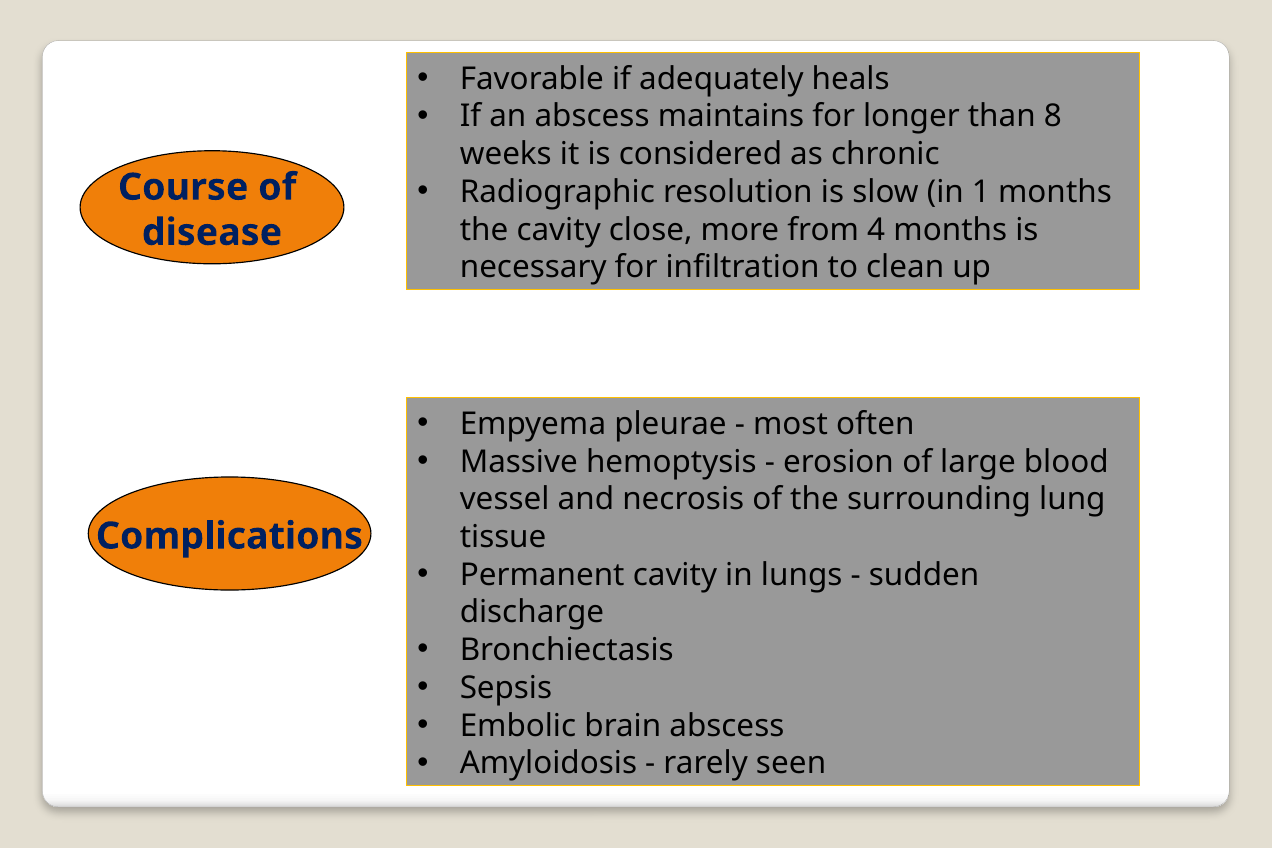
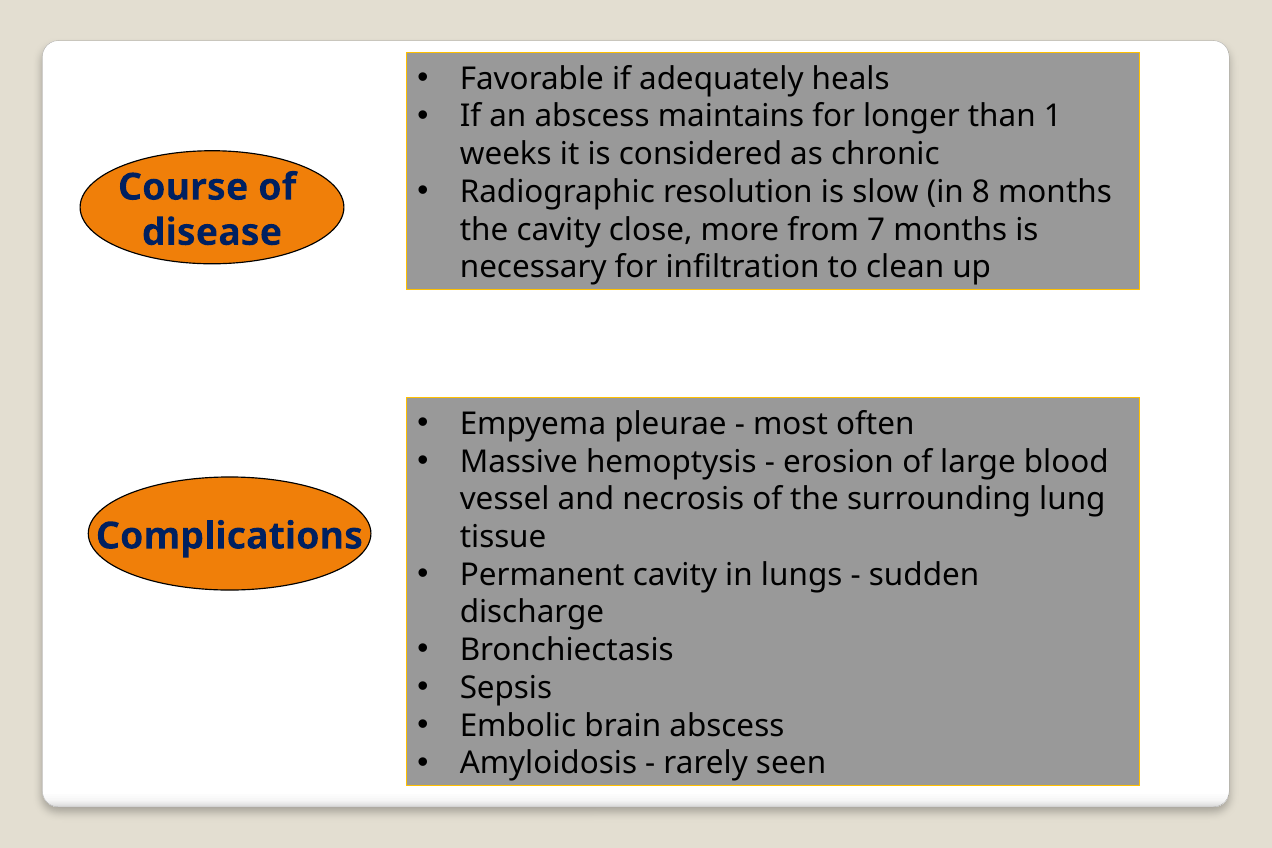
8: 8 -> 1 (1053, 117)
1: 1 -> 8 (981, 192)
4: 4 -> 7 (876, 230)
